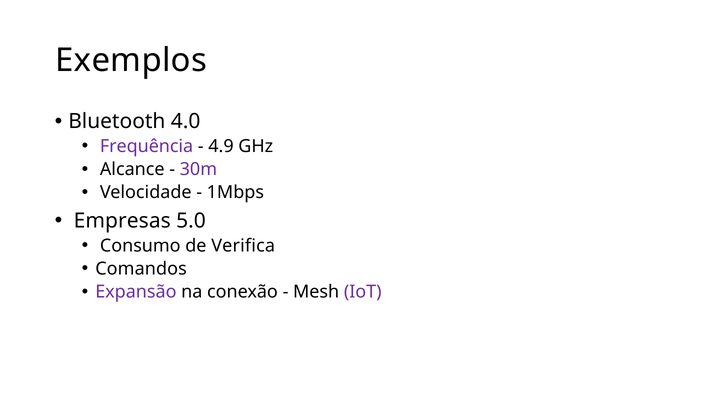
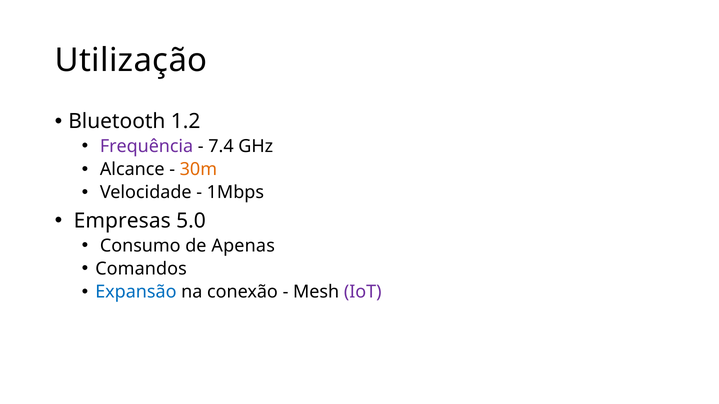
Exemplos: Exemplos -> Utilização (131, 60)
4.0: 4.0 -> 1.2 (186, 122)
4.9: 4.9 -> 7.4 (221, 146)
30m colour: purple -> orange (198, 169)
Verifica: Verifica -> Apenas (243, 246)
Expansão colour: purple -> blue (136, 292)
